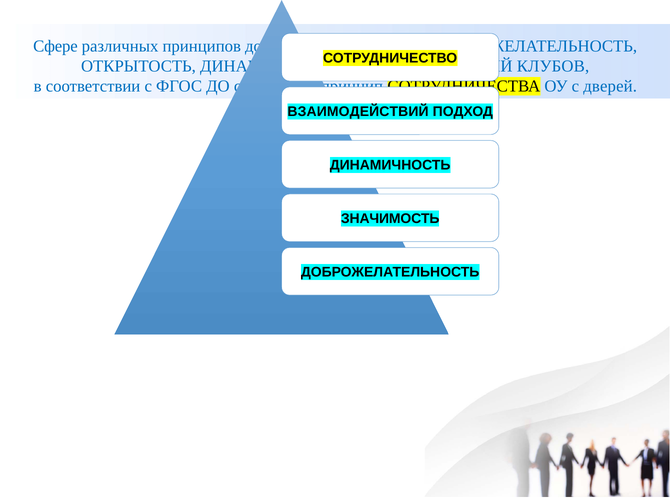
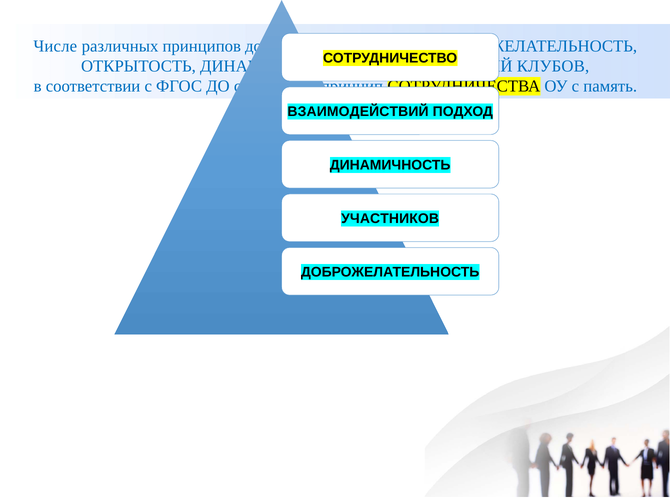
Сфере: Сфере -> Числе (55, 46)
дверей: дверей -> память (610, 86)
ЗНАЧИМОСТЬ: ЗНАЧИМОСТЬ -> УЧАСТНИКОВ (390, 219)
